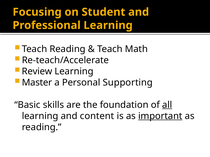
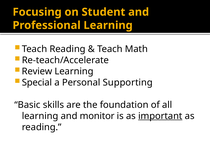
Master: Master -> Special (37, 83)
all underline: present -> none (167, 105)
content: content -> monitor (97, 116)
